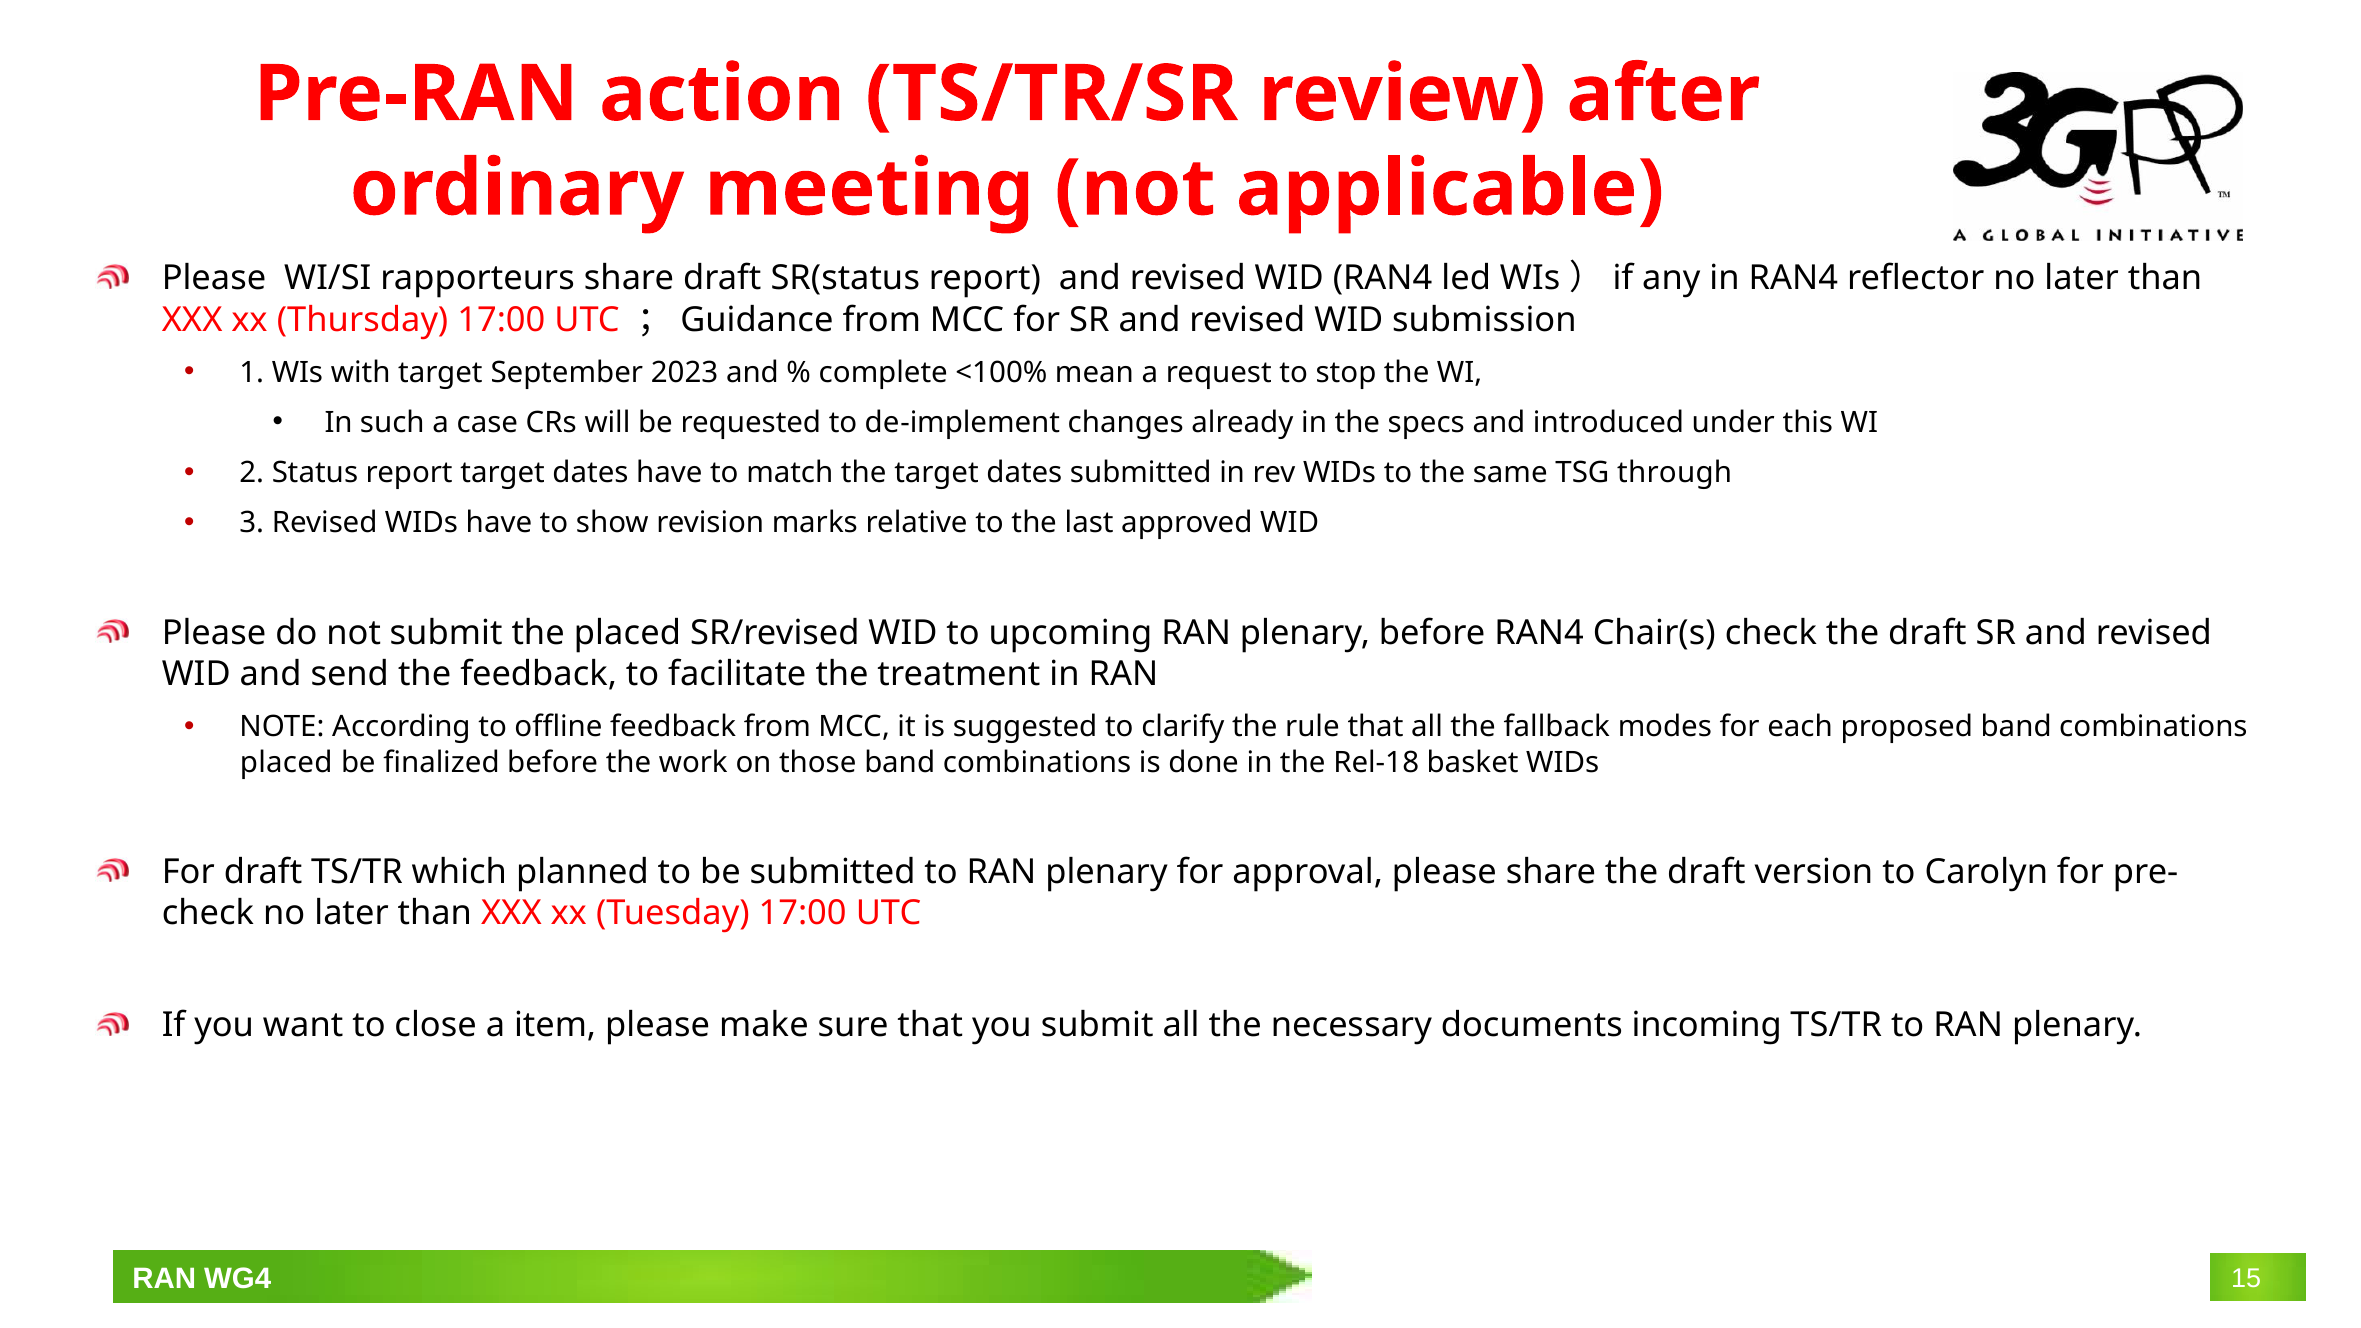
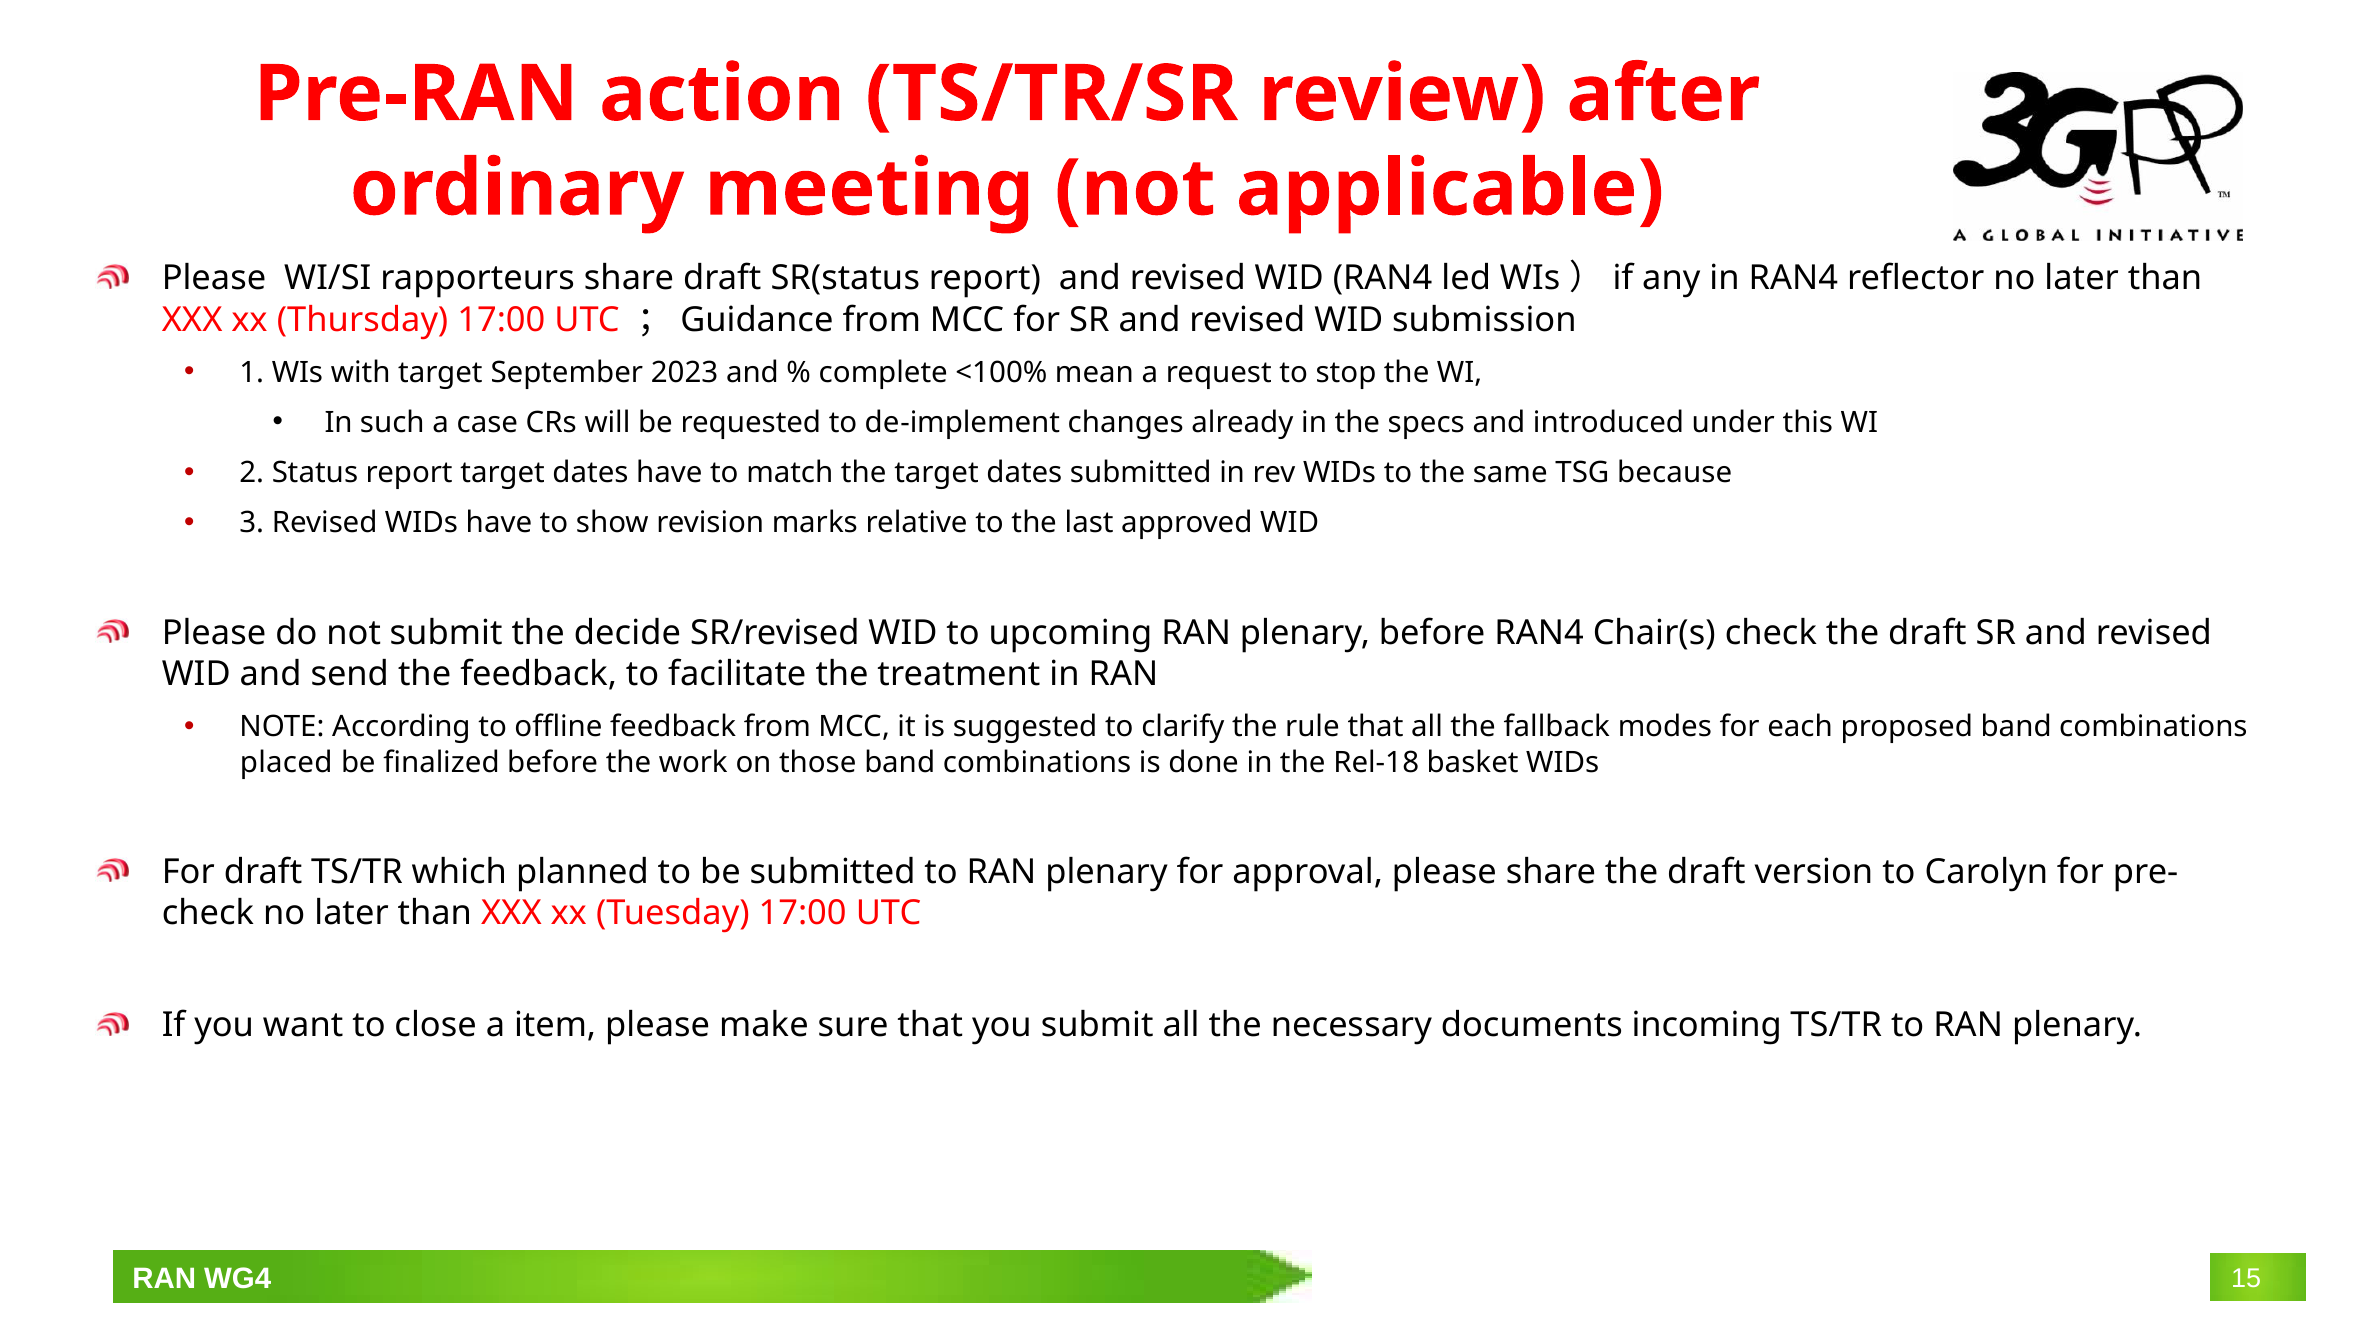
through: through -> because (1675, 473)
the placed: placed -> decide (627, 633)
